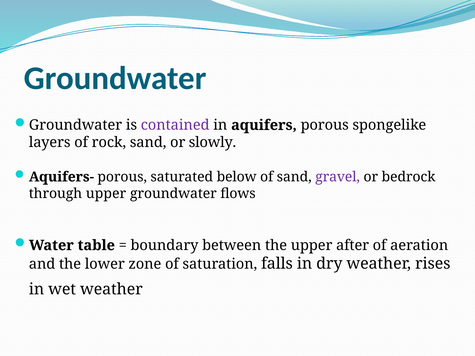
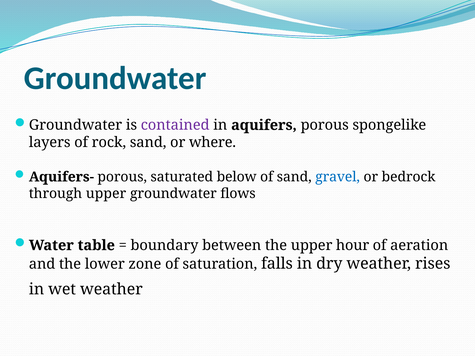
slowly: slowly -> where (213, 143)
gravel colour: purple -> blue (338, 177)
after: after -> hour (353, 246)
